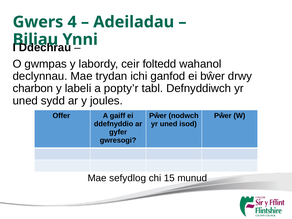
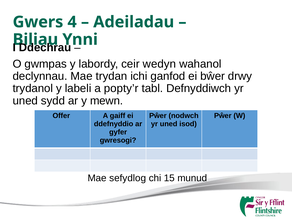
foltedd: foltedd -> wedyn (159, 64)
charbon: charbon -> trydanol (33, 88)
joules: joules -> mewn (106, 101)
